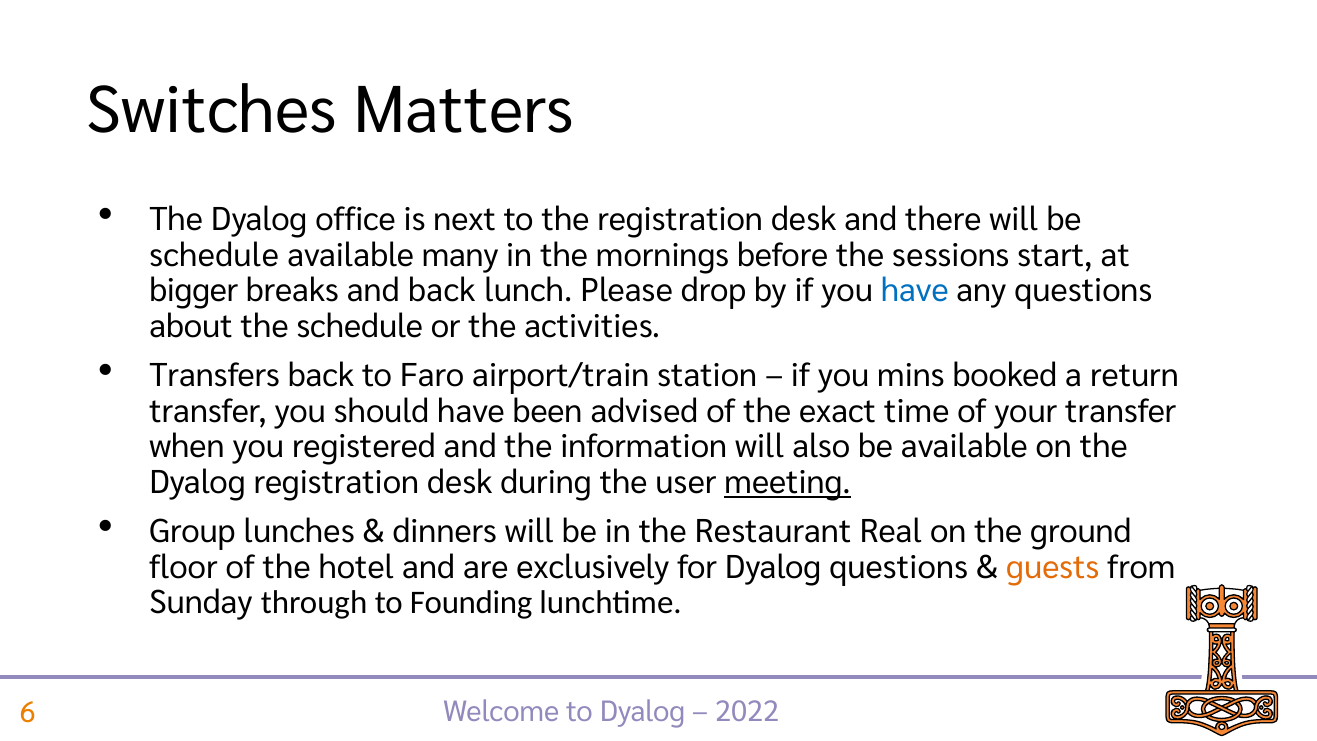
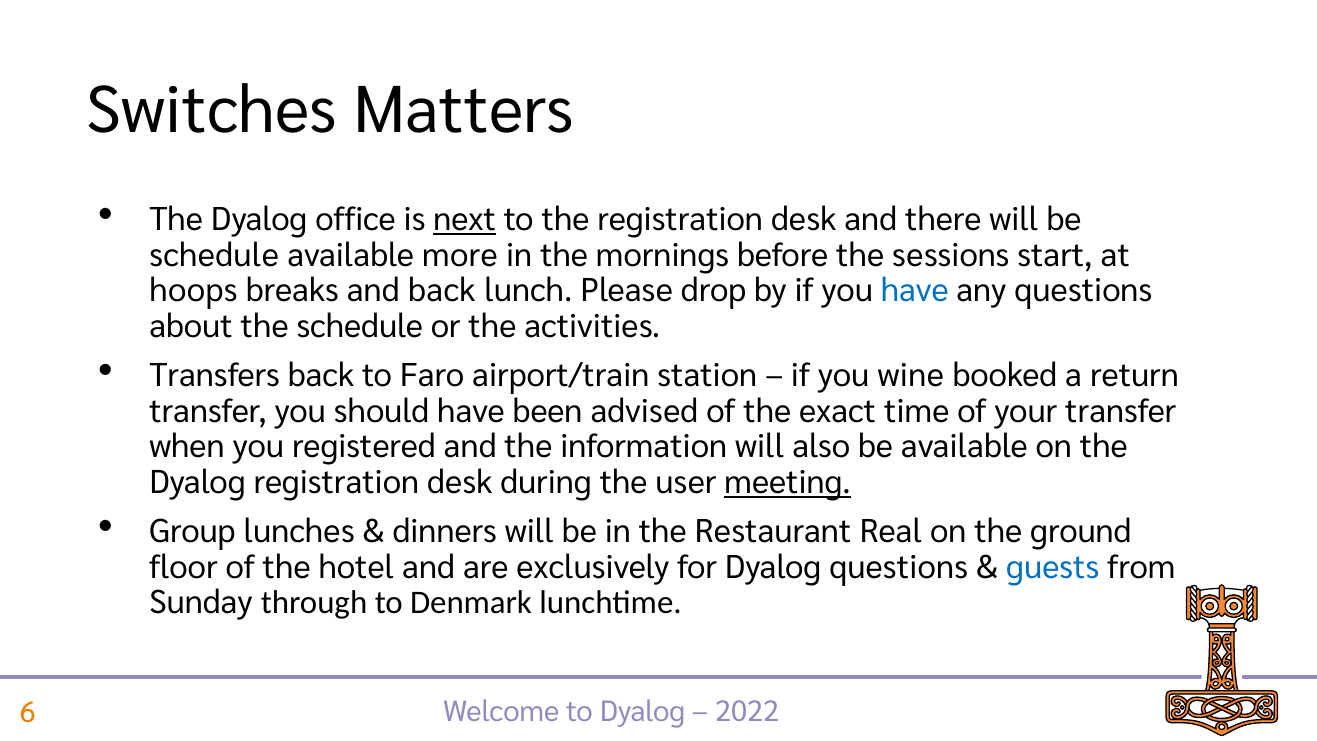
next underline: none -> present (465, 220)
many: many -> more (460, 255)
bigger: bigger -> hoops (193, 291)
mins: mins -> wine (911, 376)
guests colour: orange -> blue (1053, 567)
Founding: Founding -> Denmark (471, 603)
